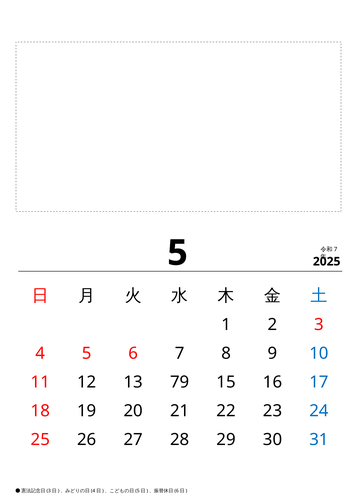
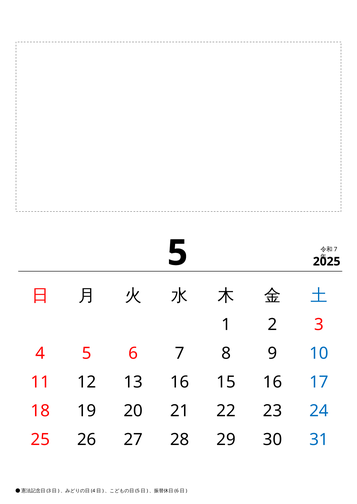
13 79: 79 -> 16 (180, 383)
